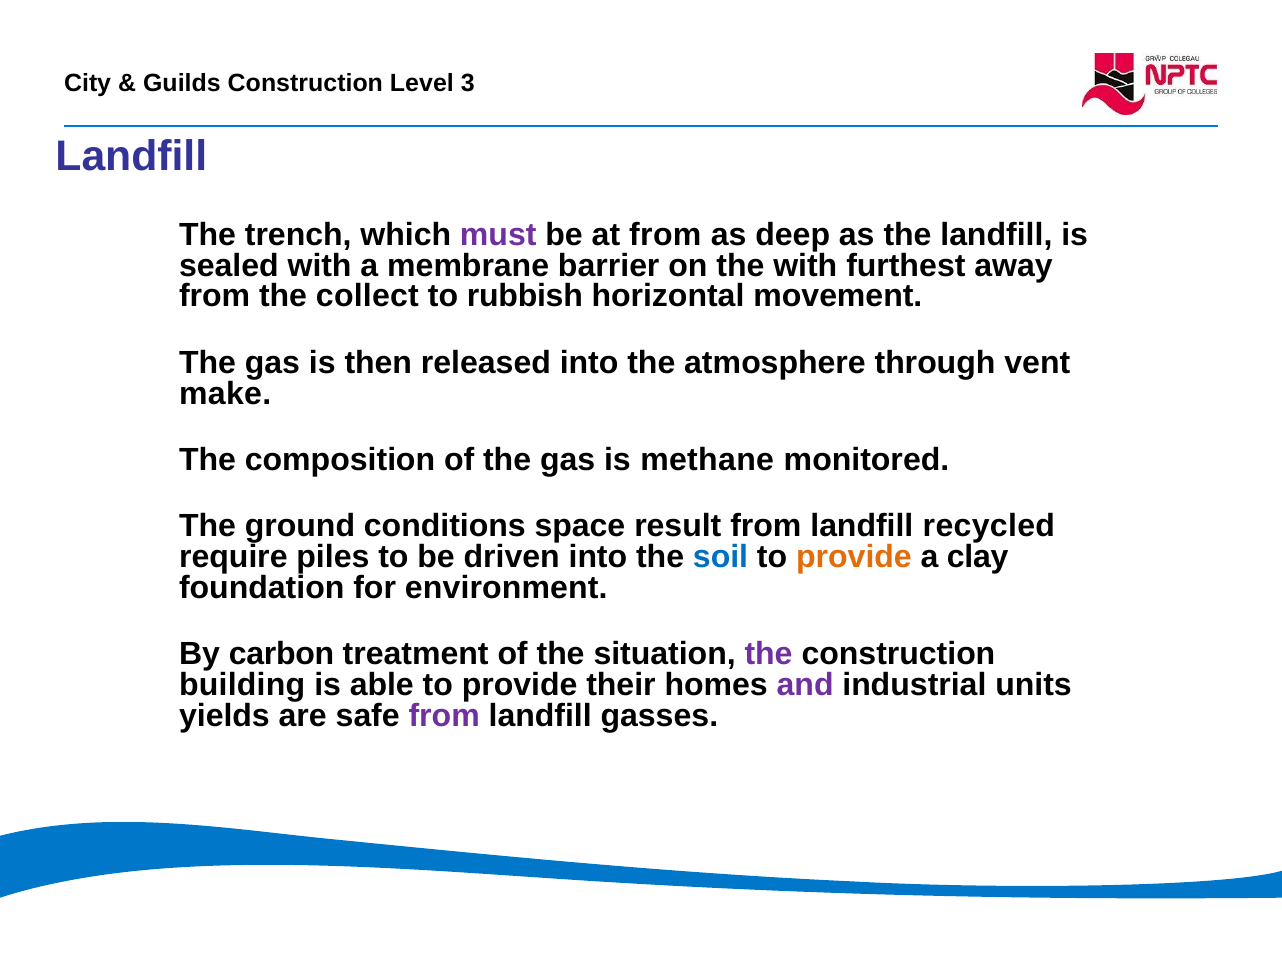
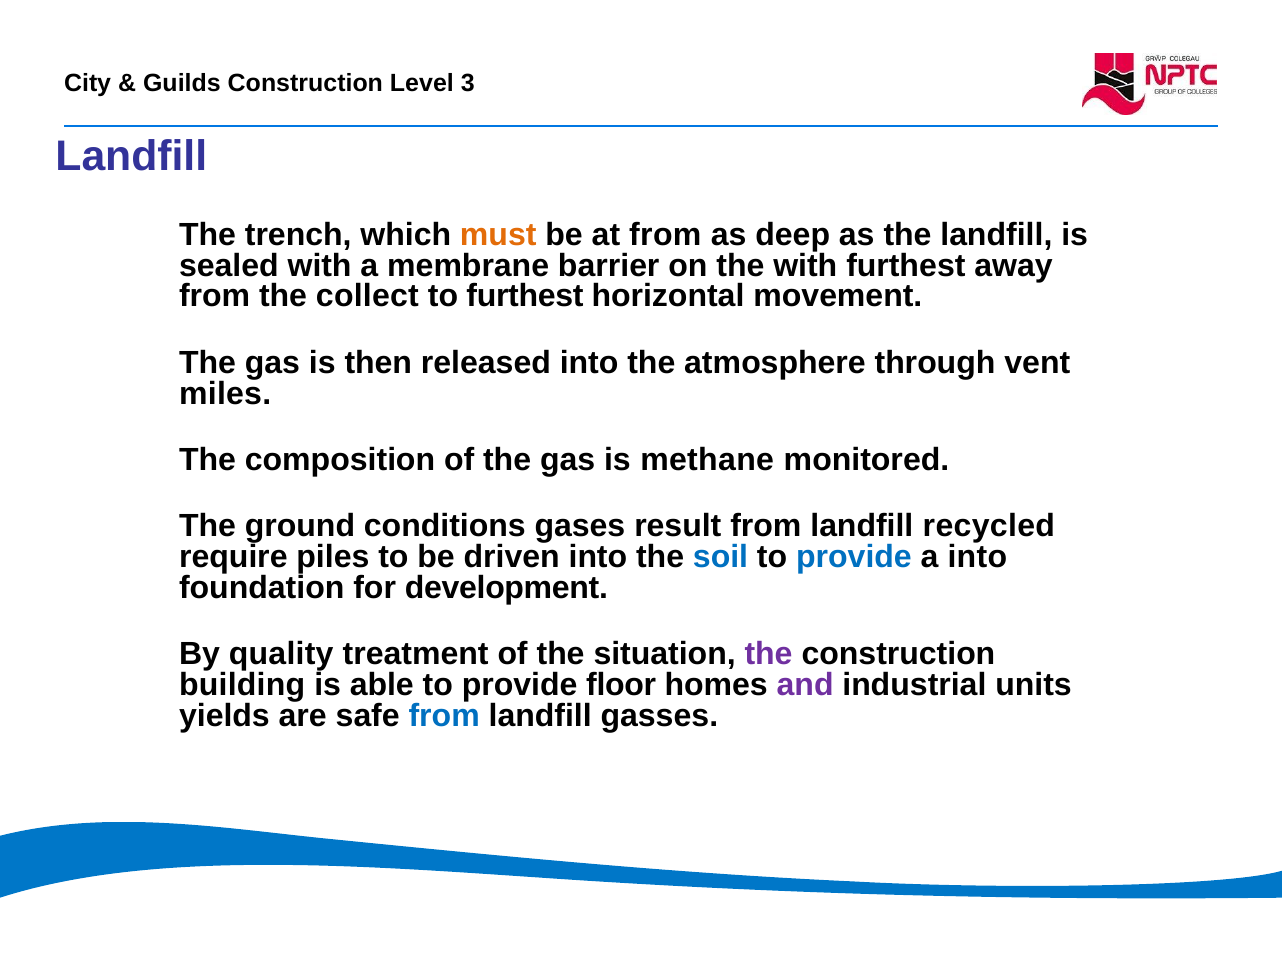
must colour: purple -> orange (498, 235)
to rubbish: rubbish -> furthest (525, 296)
make: make -> miles (225, 394)
space: space -> gases (580, 527)
provide colour: orange -> blue (854, 557)
a clay: clay -> into (977, 557)
environment: environment -> development (506, 588)
carbon: carbon -> quality (281, 655)
their: their -> floor (621, 685)
from colour: purple -> blue (444, 716)
